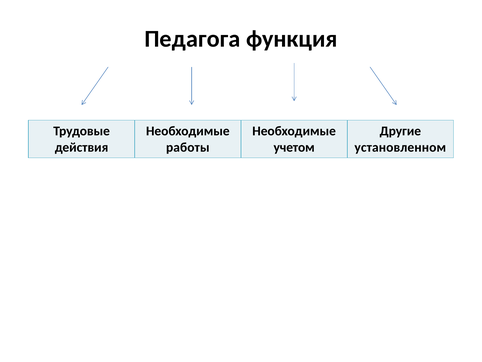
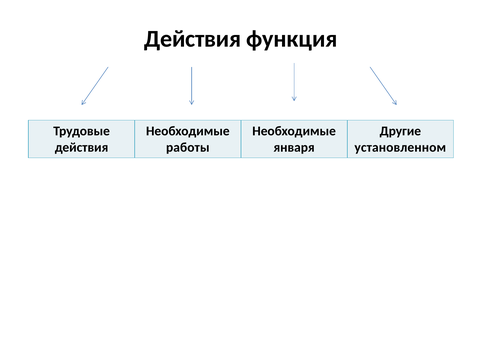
Педагога: Педагога -> Действия (193, 39)
учетом: учетом -> января (294, 147)
